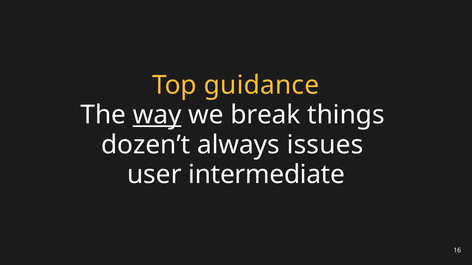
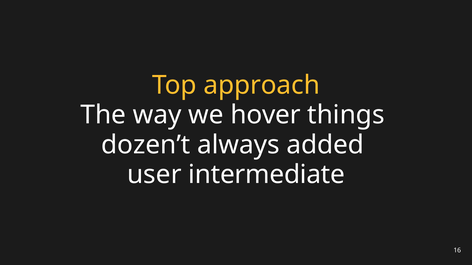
guidance: guidance -> approach (262, 85)
way underline: present -> none (157, 115)
break: break -> hover (266, 115)
issues: issues -> added (325, 145)
